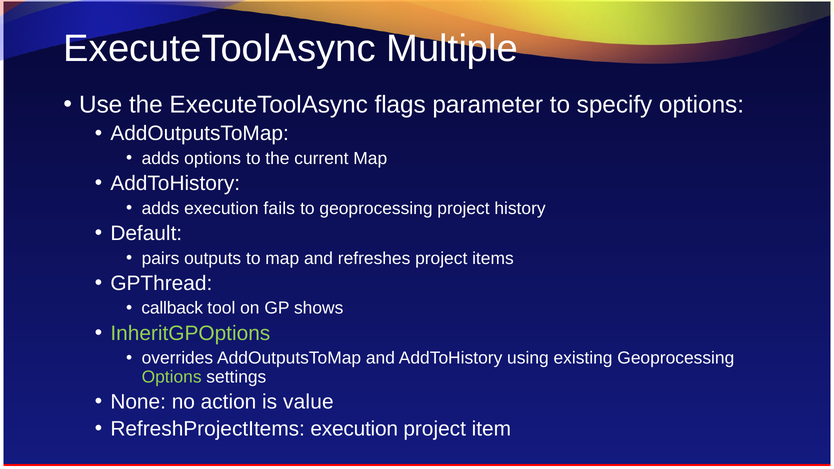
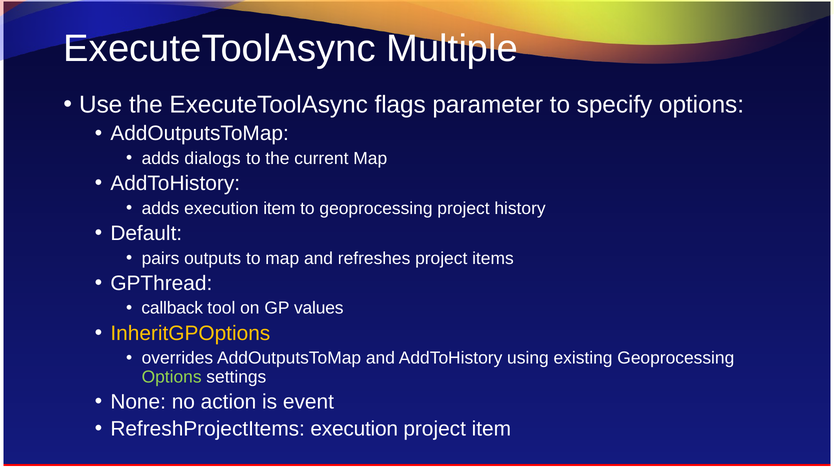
adds options: options -> dialogs (213, 158)
execution fails: fails -> item (279, 208)
shows: shows -> values (319, 308)
InheritGPOptions colour: light green -> yellow (190, 333)
value: value -> event (308, 402)
